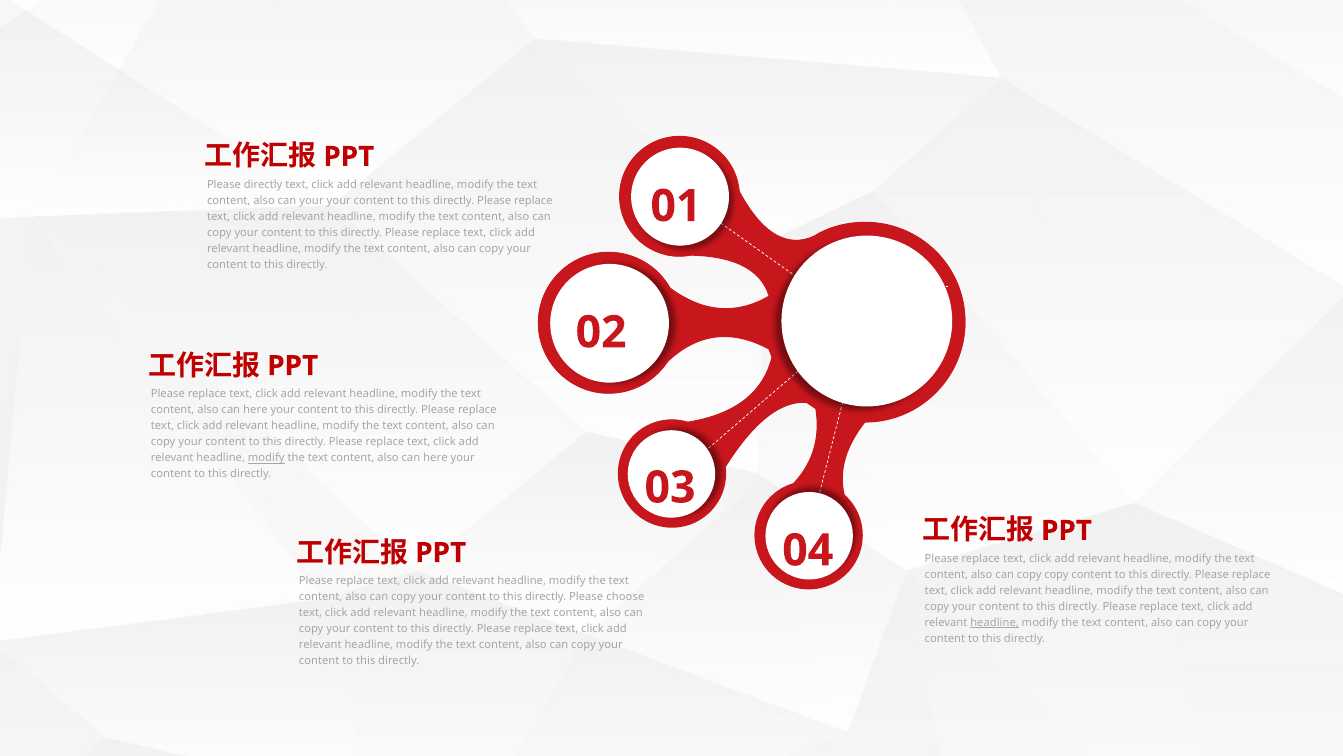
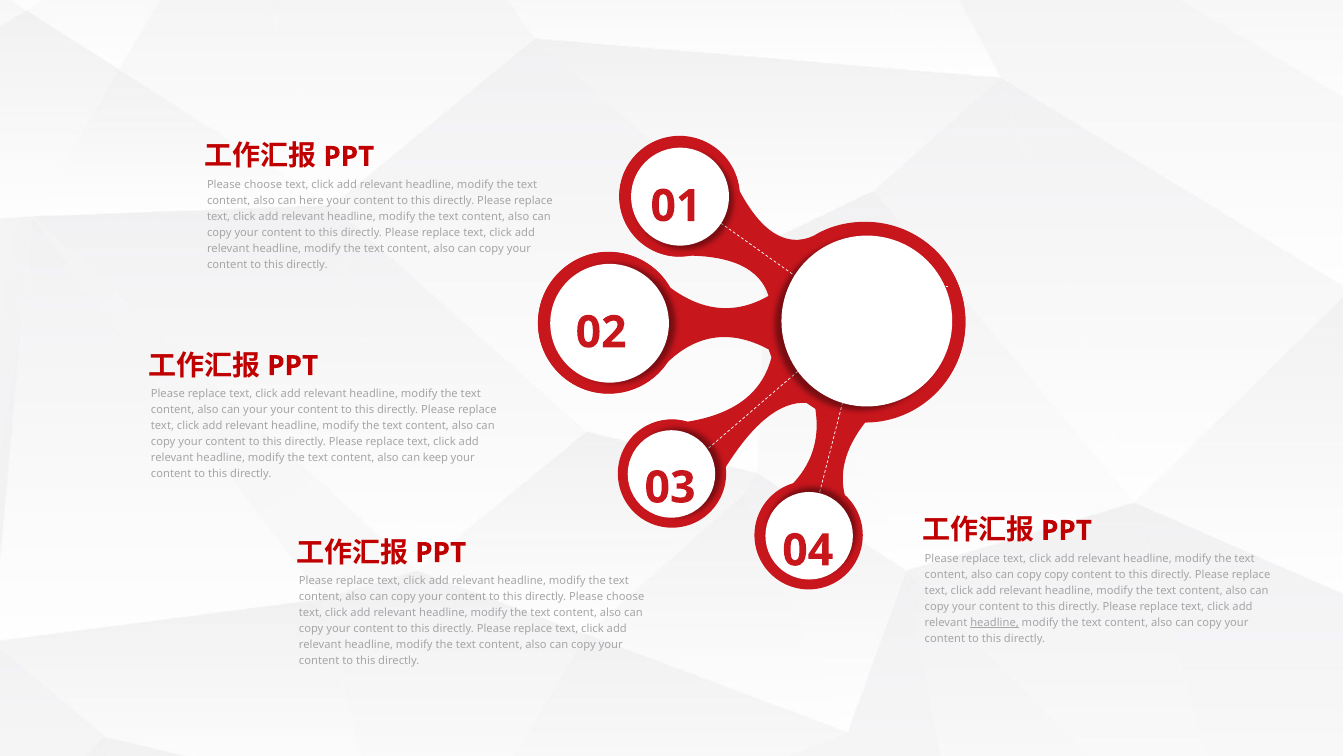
directly: directly -> choose (263, 185)
can your: your -> here (311, 201)
here: here -> your (255, 410)
modify underline: present -> none (266, 458)
here: here -> keep (435, 458)
